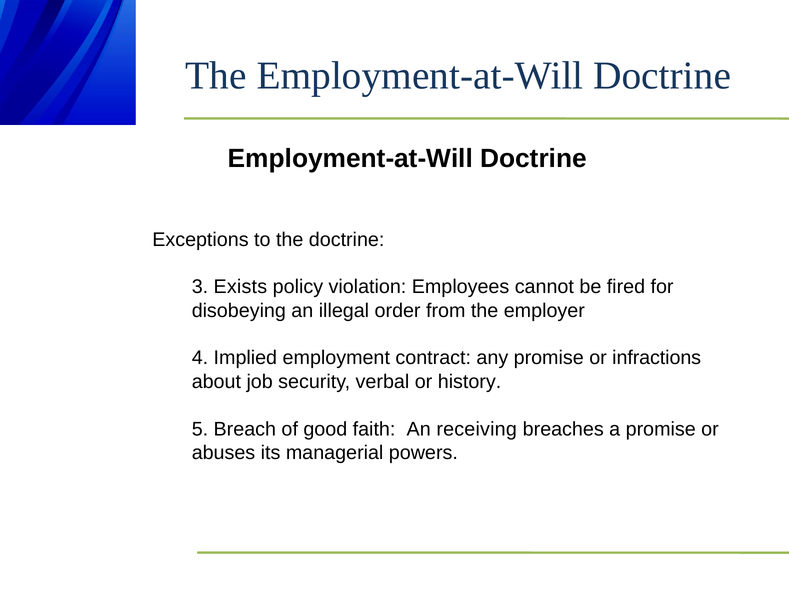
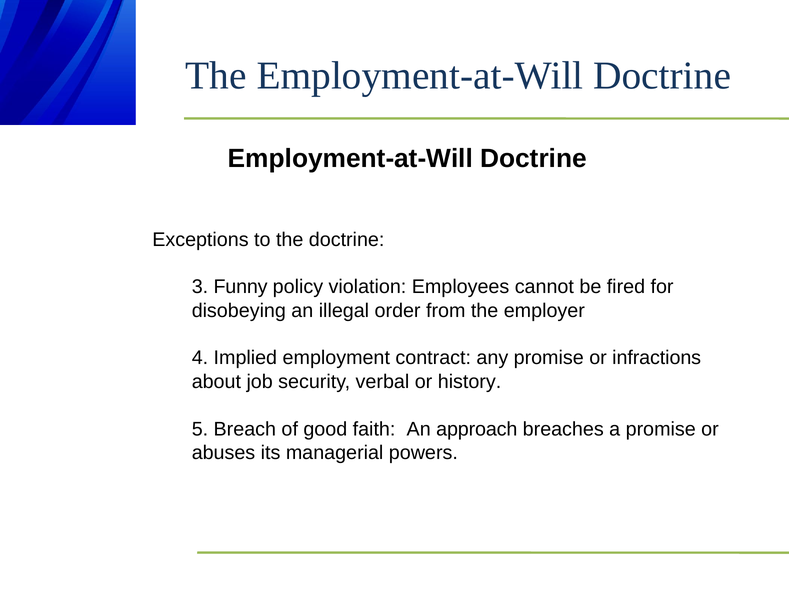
Exists: Exists -> Funny (241, 287)
receiving: receiving -> approach (477, 429)
